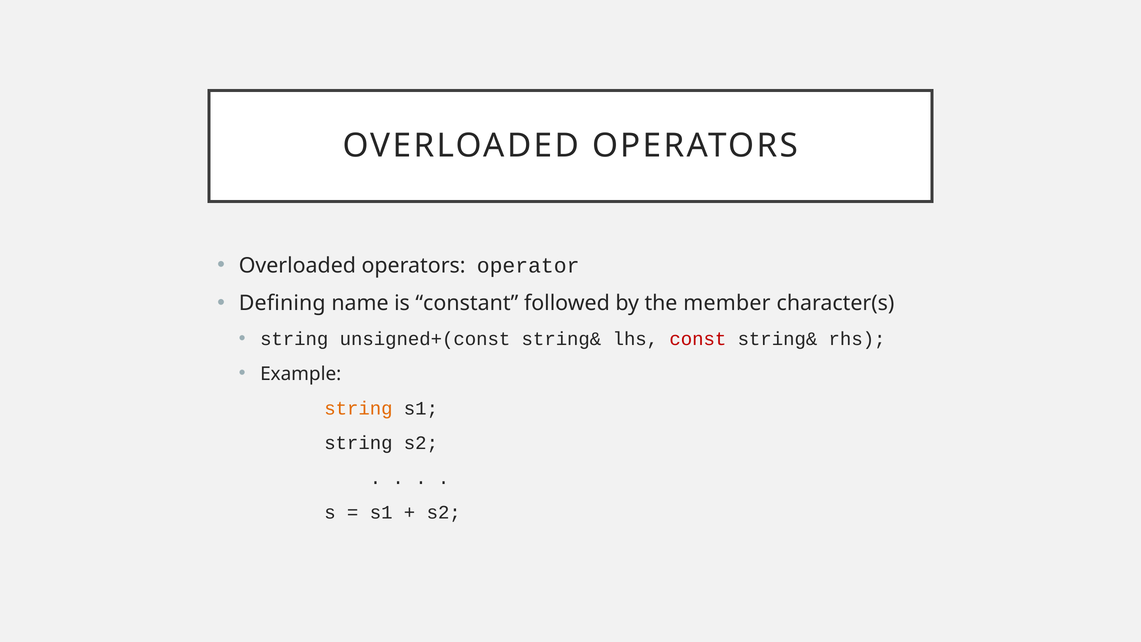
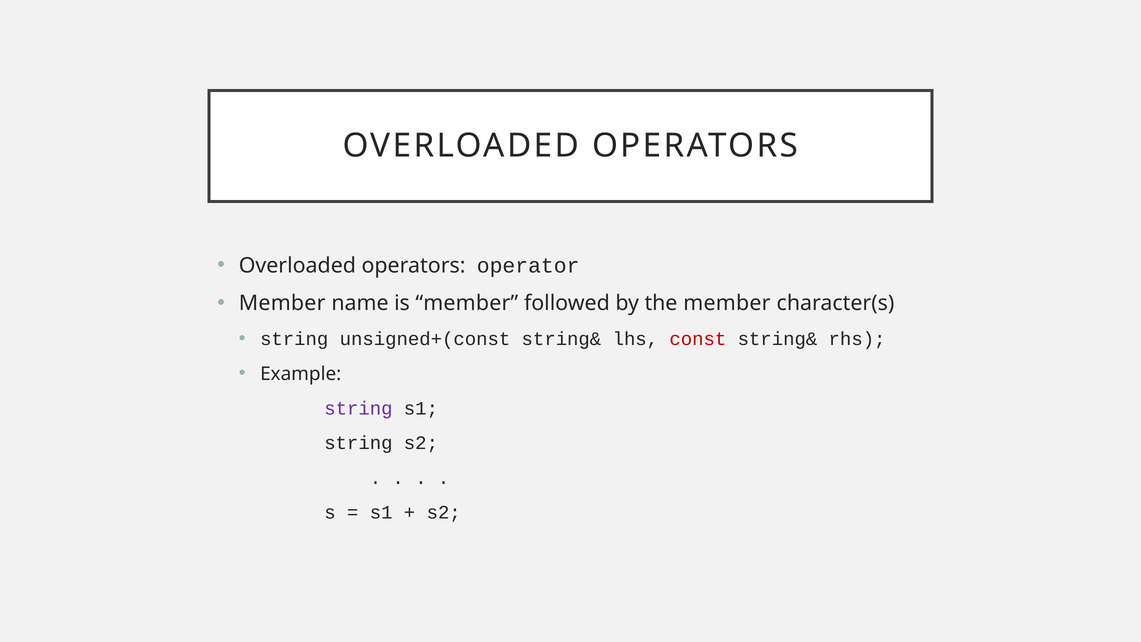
Defining: Defining -> Member (282, 303)
is constant: constant -> member (467, 303)
string colour: orange -> purple (358, 408)
